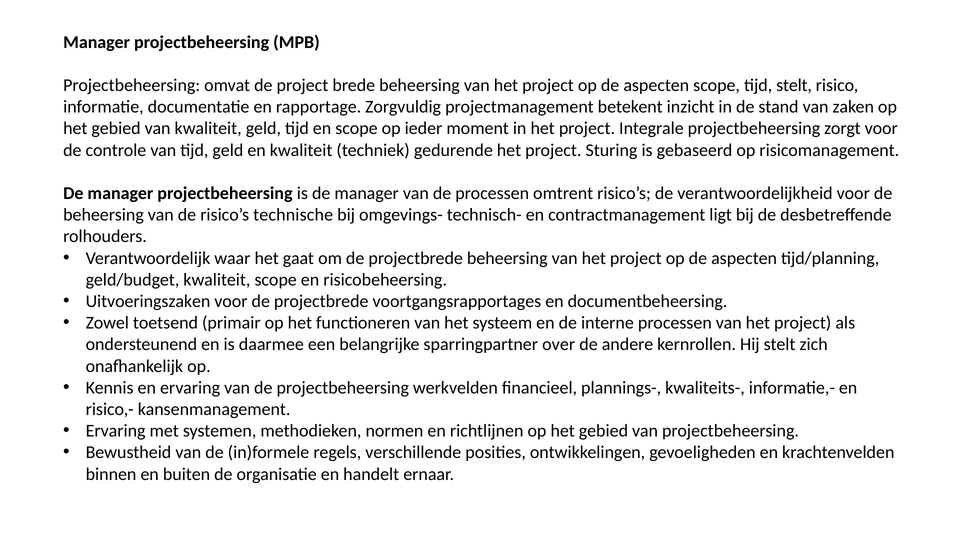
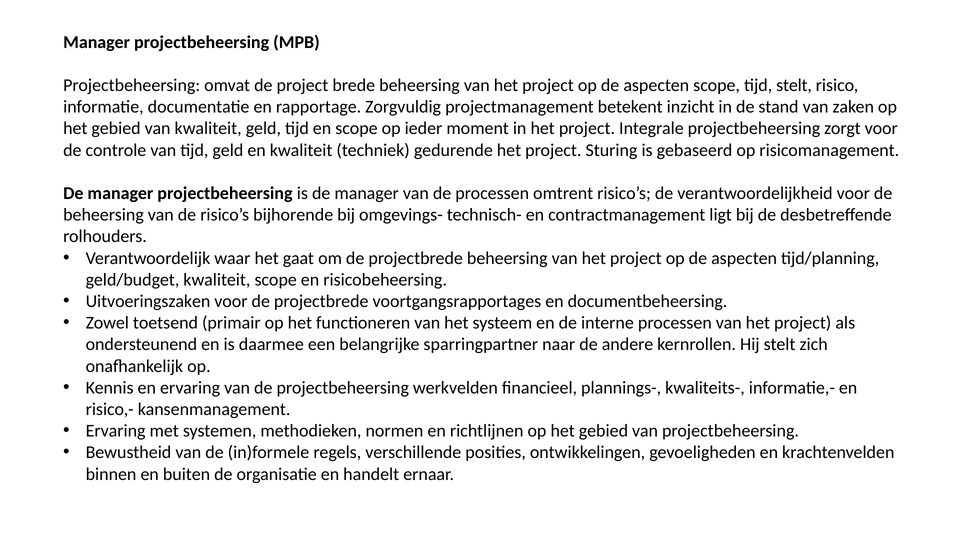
technische: technische -> bijhorende (293, 215)
over: over -> naar (559, 344)
